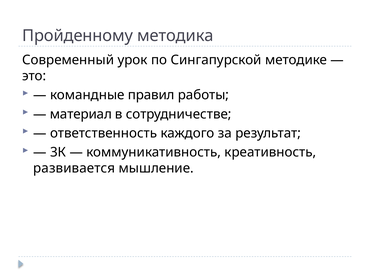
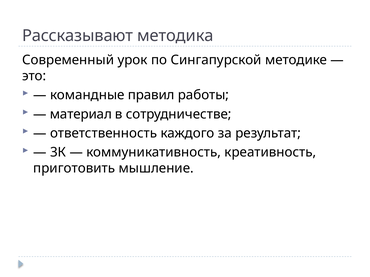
Пройденному: Пройденному -> Рассказывают (78, 36)
развивается: развивается -> приготовить (74, 169)
